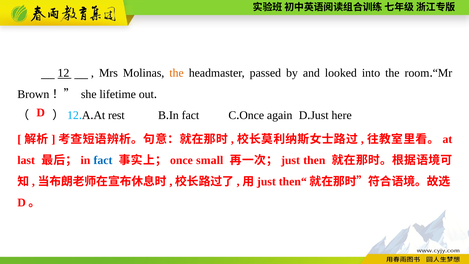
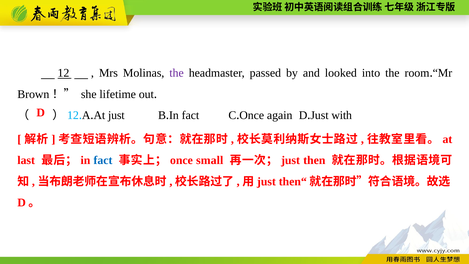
the colour: orange -> purple (177, 73)
rest: rest -> just (116, 115)
here: here -> with (342, 115)
